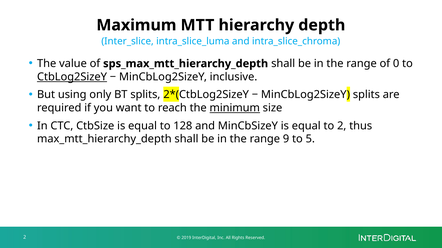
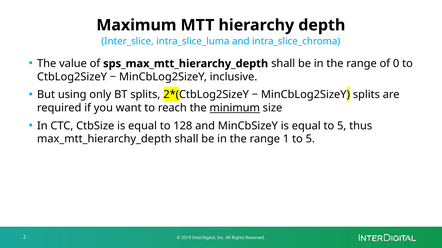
CtbLog2SizeY underline: present -> none (72, 77)
equal to 2: 2 -> 5 (342, 126)
9: 9 -> 1 (286, 139)
